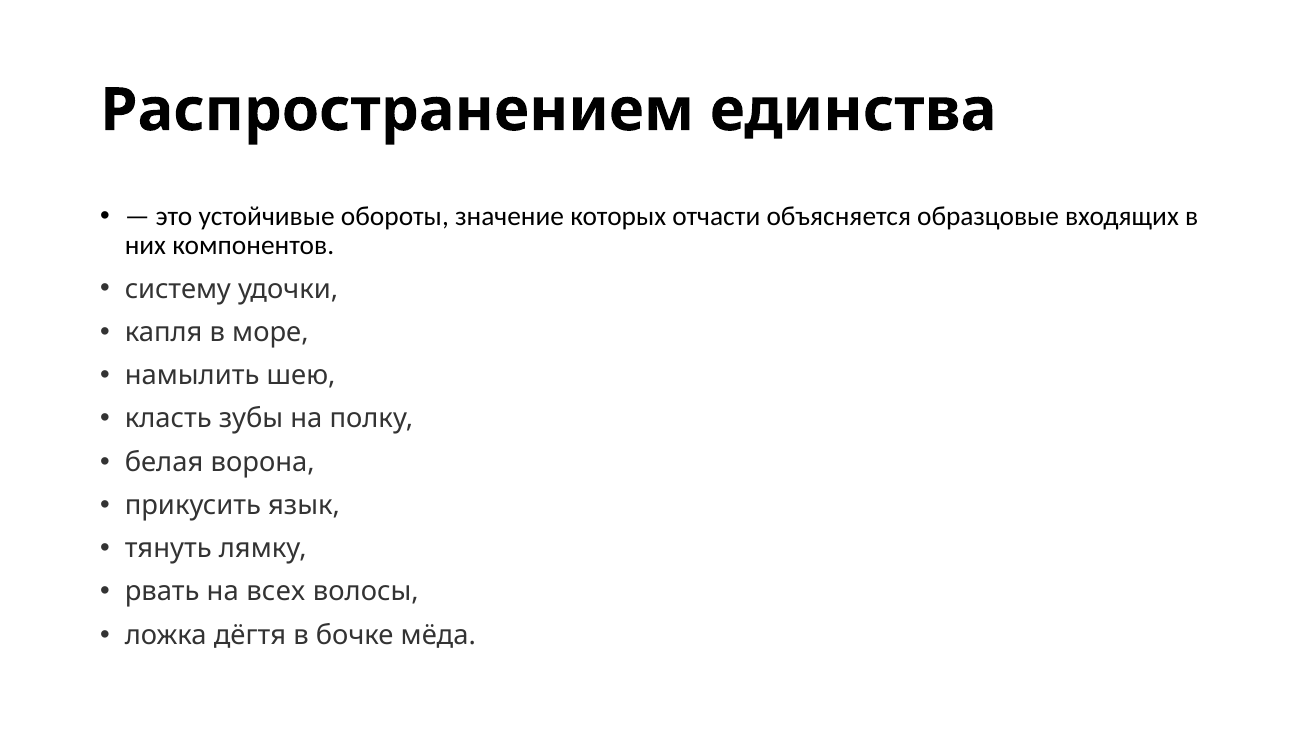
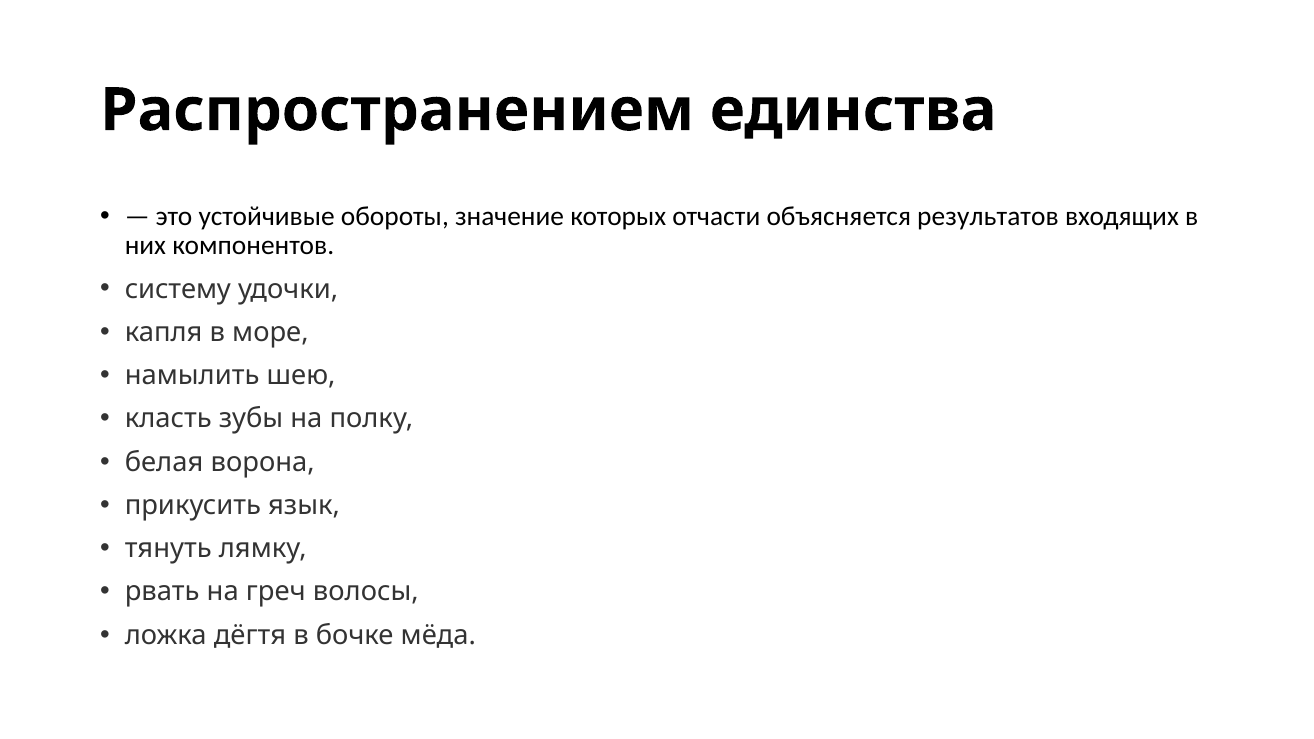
образцовые: образцовые -> результатов (988, 216)
всех: всех -> греч (276, 592)
